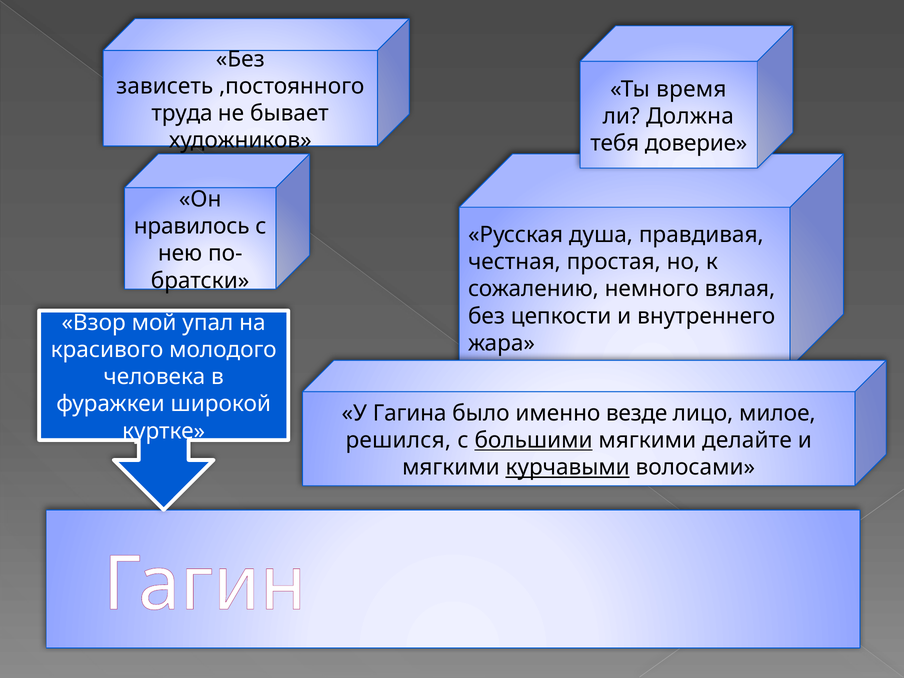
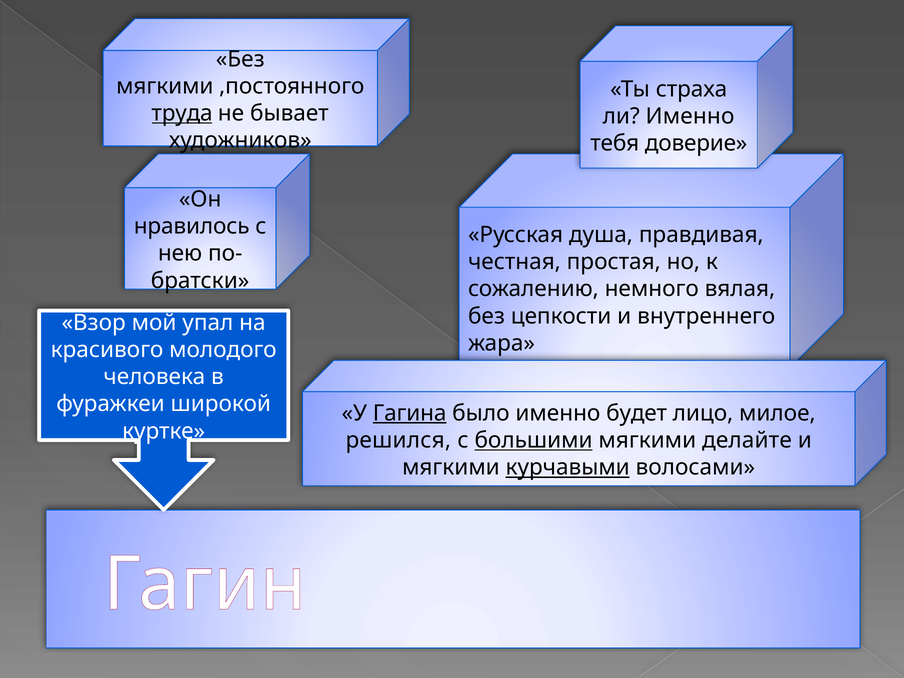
зависеть: зависеть -> мягкими (165, 86)
время: время -> страха (692, 89)
труда underline: none -> present (182, 113)
ли Должна: Должна -> Именно (690, 116)
Гагина underline: none -> present (410, 413)
везде: везде -> будет (637, 413)
